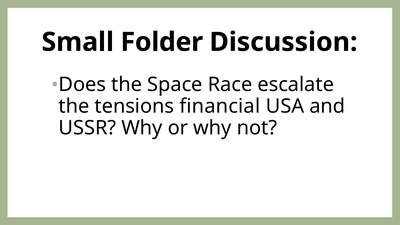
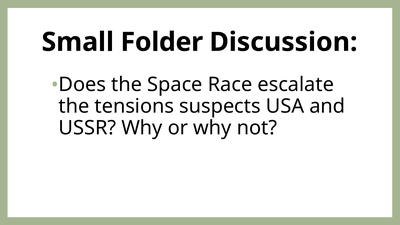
financial: financial -> suspects (220, 106)
